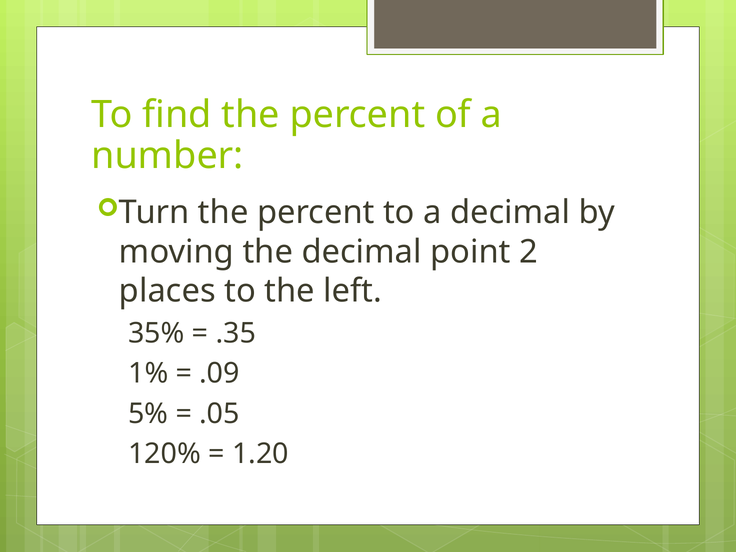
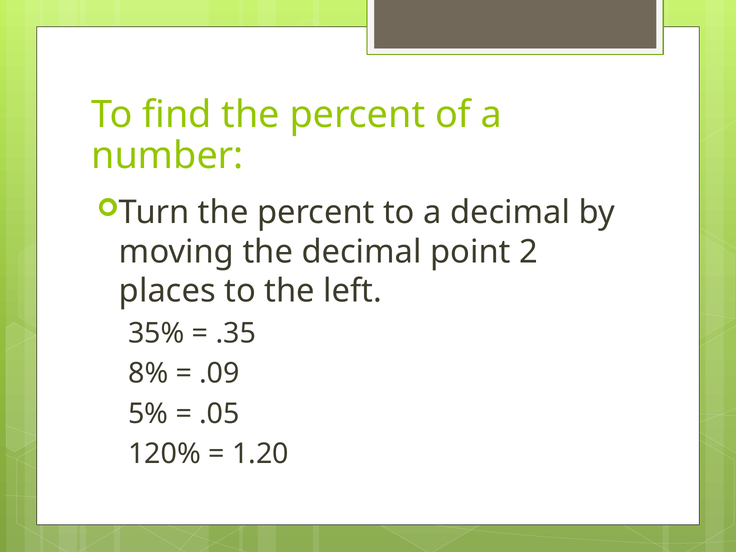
1%: 1% -> 8% (148, 374)
